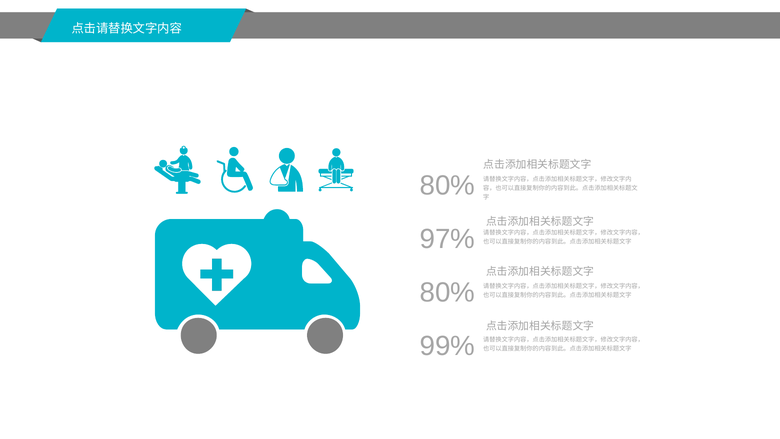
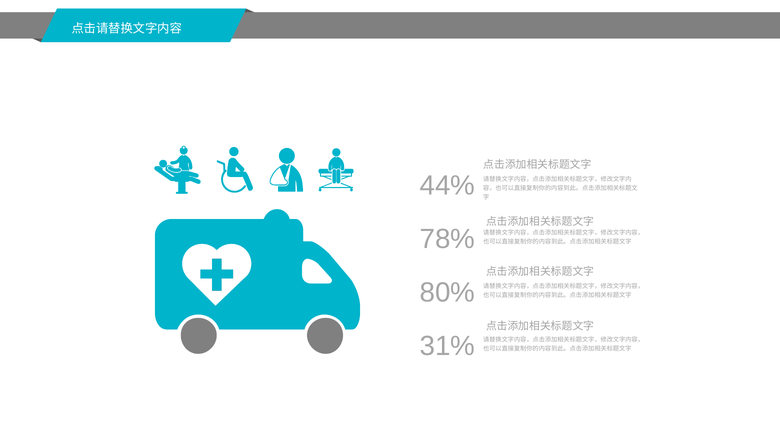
80%: 80% -> 44% (447, 185)
97%: 97% -> 78% (447, 239)
99%: 99% -> 31% (447, 346)
